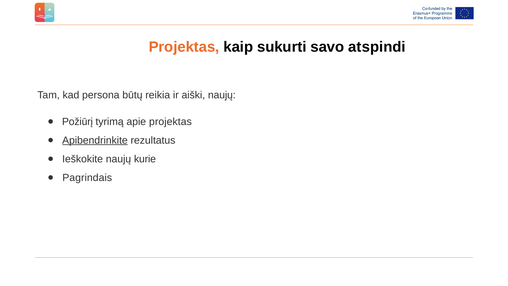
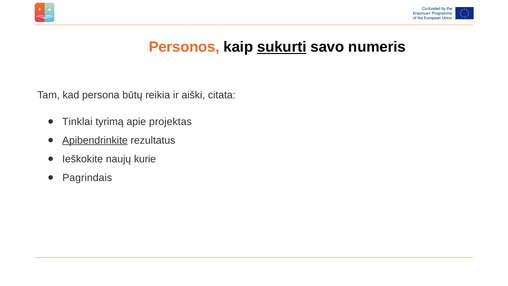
Projektas: Projektas -> Personos (184, 47)
sukurti underline: none -> present (282, 47)
atspindi: atspindi -> numeris (377, 47)
aiški naujų: naujų -> citata (222, 95)
Požiūrį: Požiūrį -> Tinklai (77, 122)
